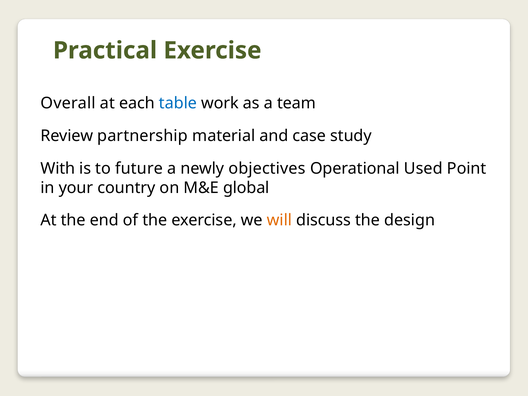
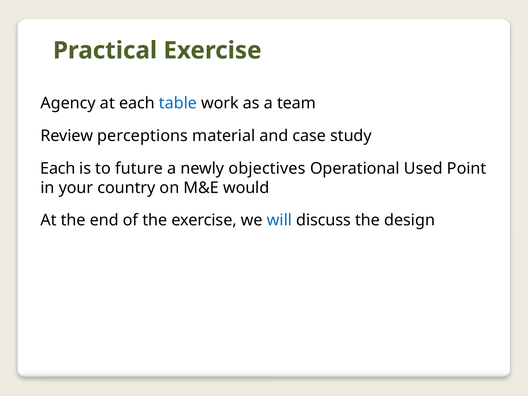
Overall: Overall -> Agency (68, 103)
partnership: partnership -> perceptions (143, 136)
With: With -> Each (58, 168)
global: global -> would (246, 188)
will colour: orange -> blue (279, 220)
